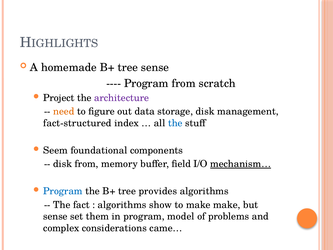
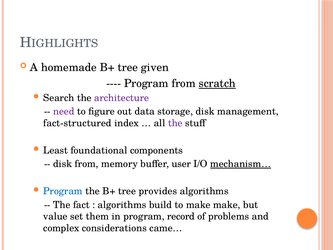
tree sense: sense -> given (155, 67)
scratch underline: none -> present (217, 83)
Project: Project -> Search (59, 98)
need colour: orange -> purple (64, 111)
the colour: blue -> purple (175, 123)
Seem: Seem -> Least (56, 150)
field: field -> user (181, 164)
show: show -> build (161, 205)
sense: sense -> value (55, 216)
model: model -> record (181, 216)
